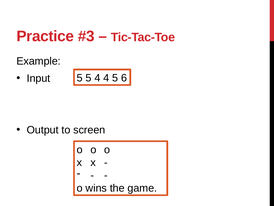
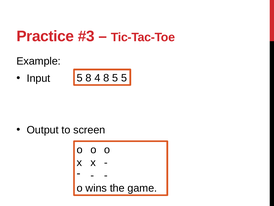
5 5: 5 -> 8 (89, 78)
4 4: 4 -> 8 (106, 78)
5 6: 6 -> 5 (124, 78)
